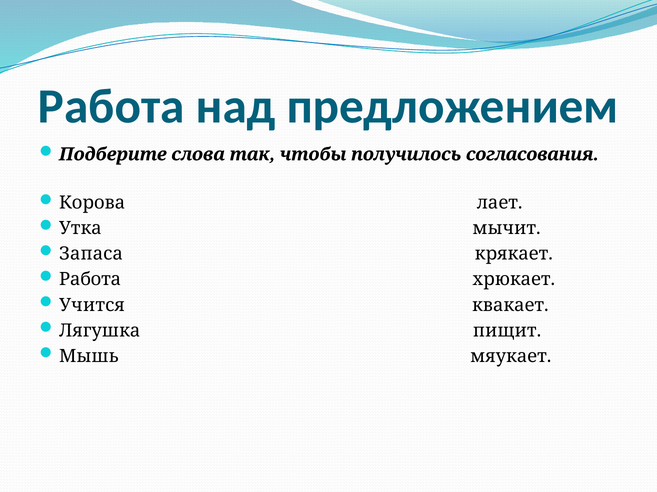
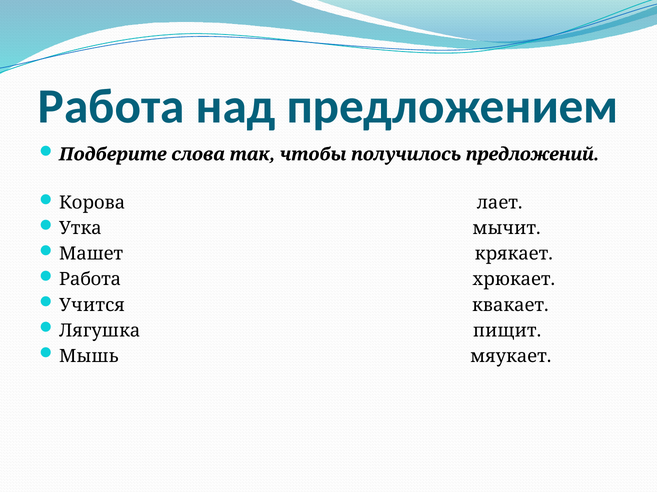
согласования: согласования -> предложений (532, 155)
Запаса: Запаса -> Машет (91, 254)
